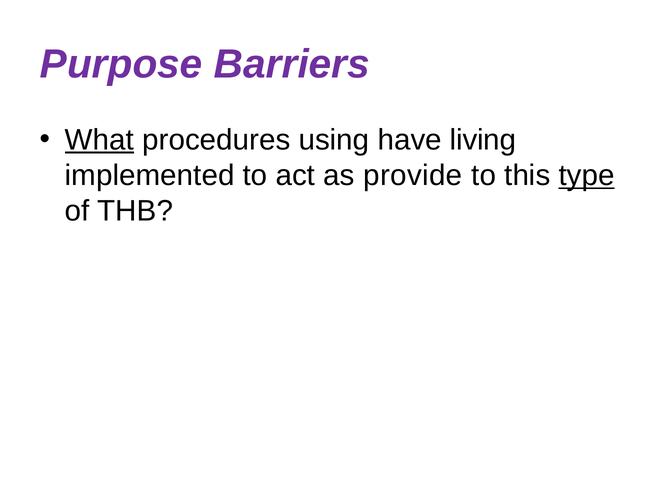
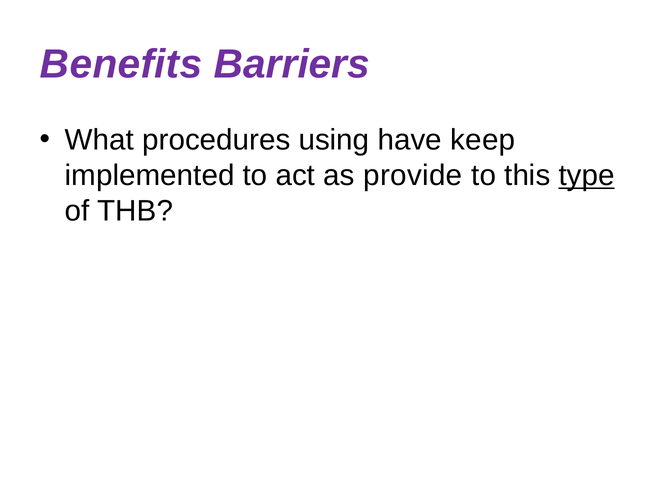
Purpose: Purpose -> Benefits (121, 64)
What underline: present -> none (99, 140)
living: living -> keep (483, 140)
